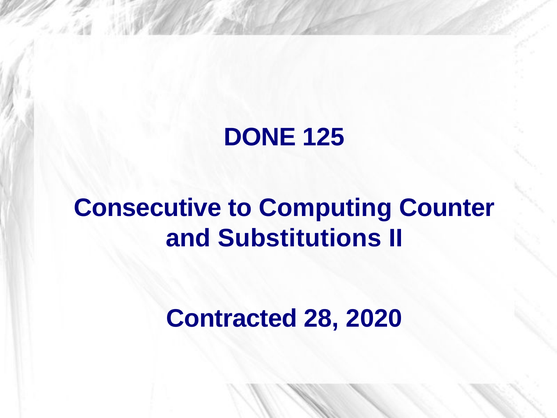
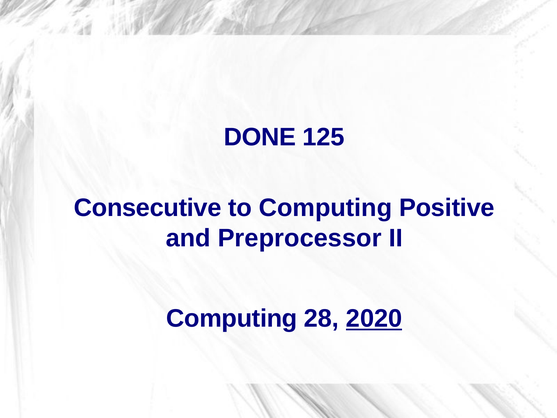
Counter: Counter -> Positive (447, 208)
Substitutions: Substitutions -> Preprocessor (300, 238)
Contracted: Contracted -> Computing (232, 318)
2020 underline: none -> present (374, 318)
